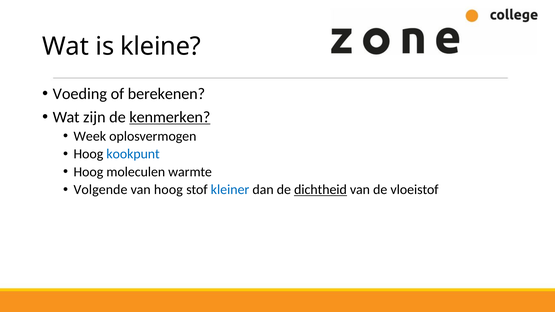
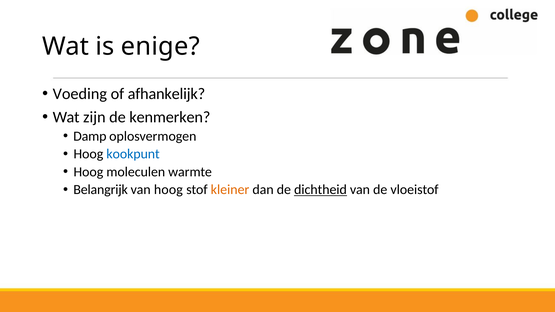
kleine: kleine -> enige (160, 47)
berekenen: berekenen -> afhankelijk (166, 94)
kenmerken underline: present -> none (170, 117)
Week: Week -> Damp (90, 136)
Volgende: Volgende -> Belangrijk (101, 190)
kleiner colour: blue -> orange (230, 190)
